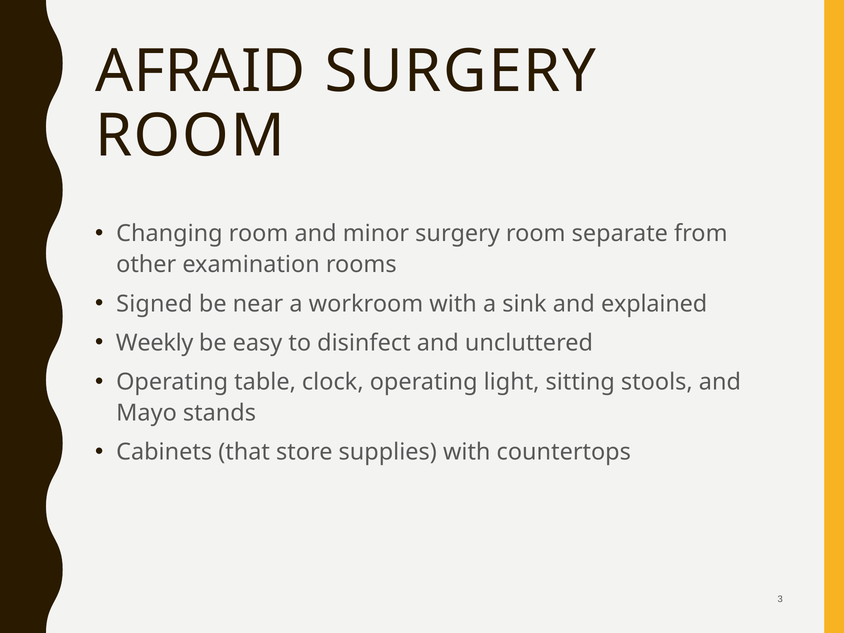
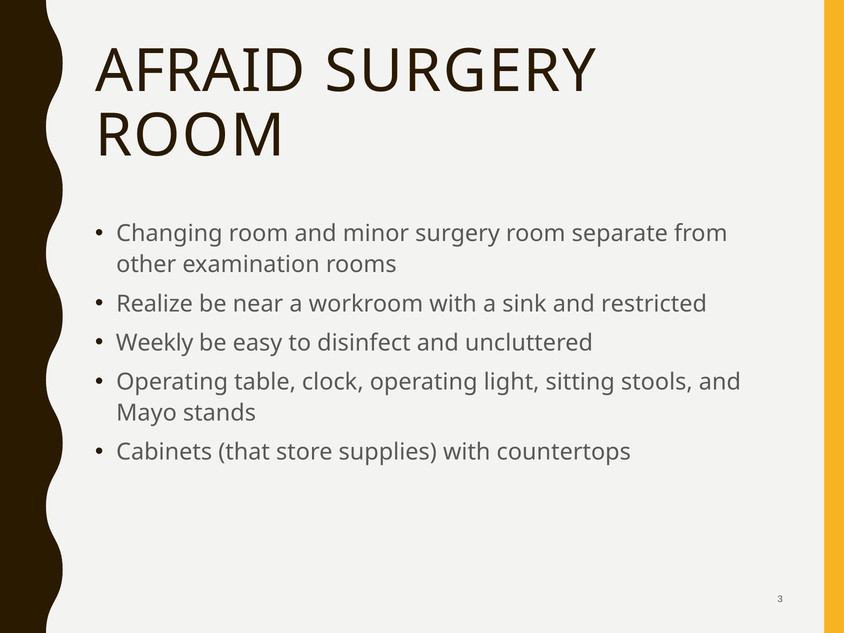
Signed: Signed -> Realize (155, 304)
explained: explained -> restricted (654, 304)
